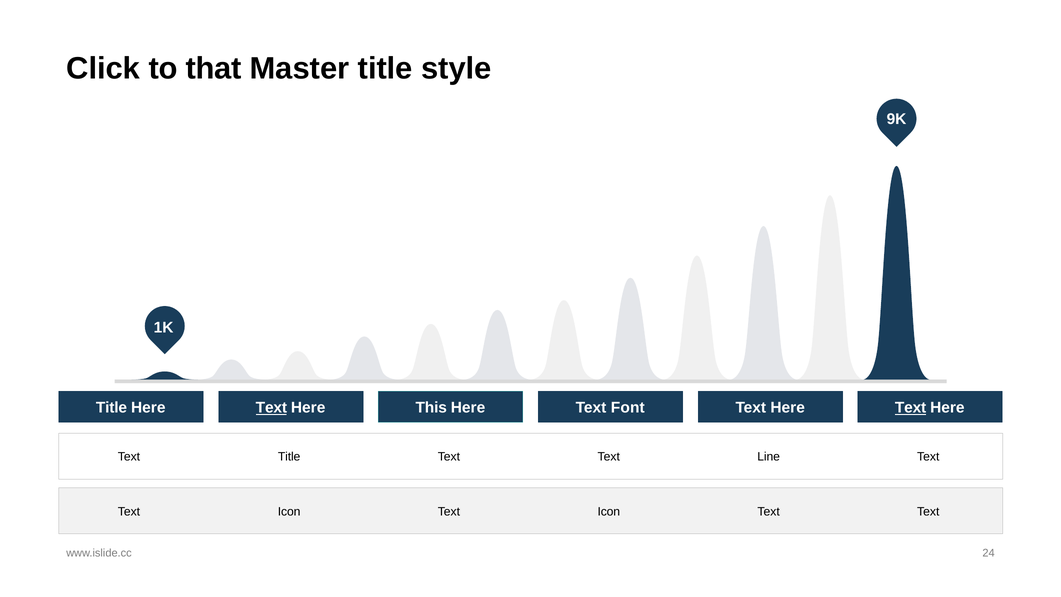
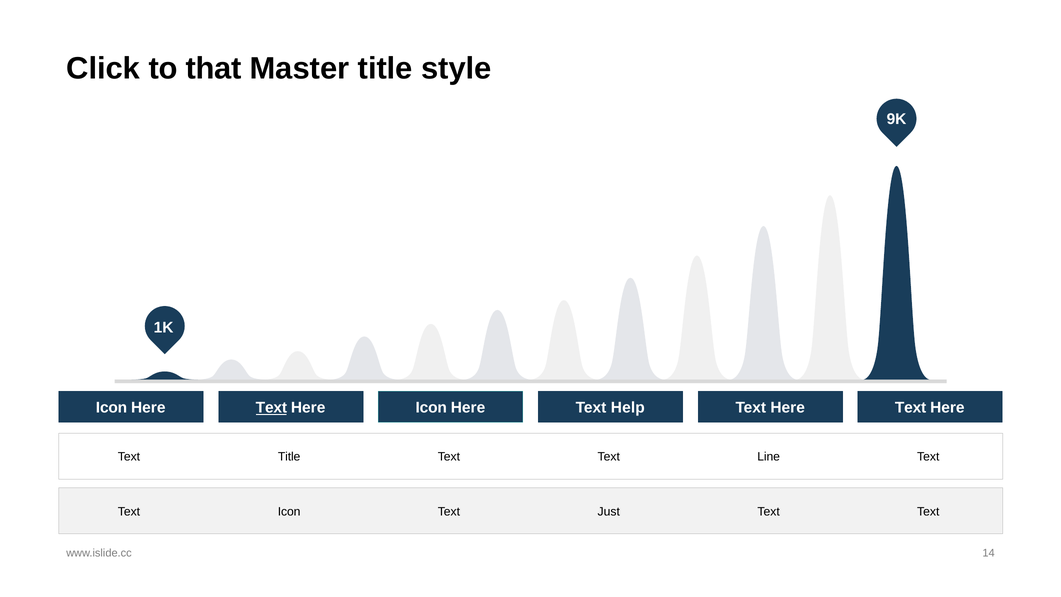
Title: Title -> Icon (112, 408)
Here This: This -> Icon (431, 408)
Font: Font -> Help (628, 408)
Text underline: present -> none (911, 408)
Icon: Icon -> Just (609, 511)
24: 24 -> 14 (989, 553)
